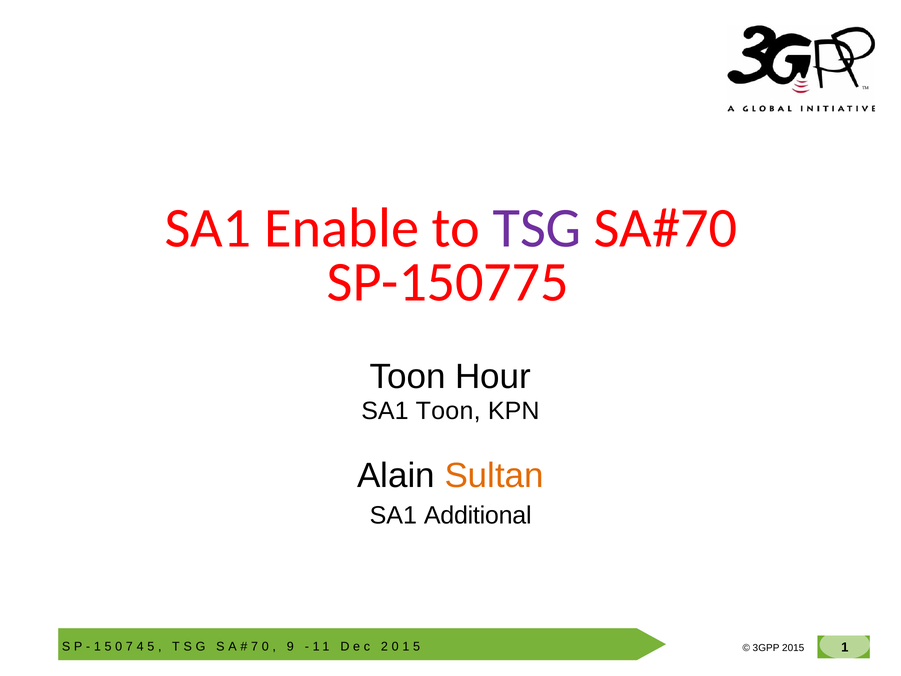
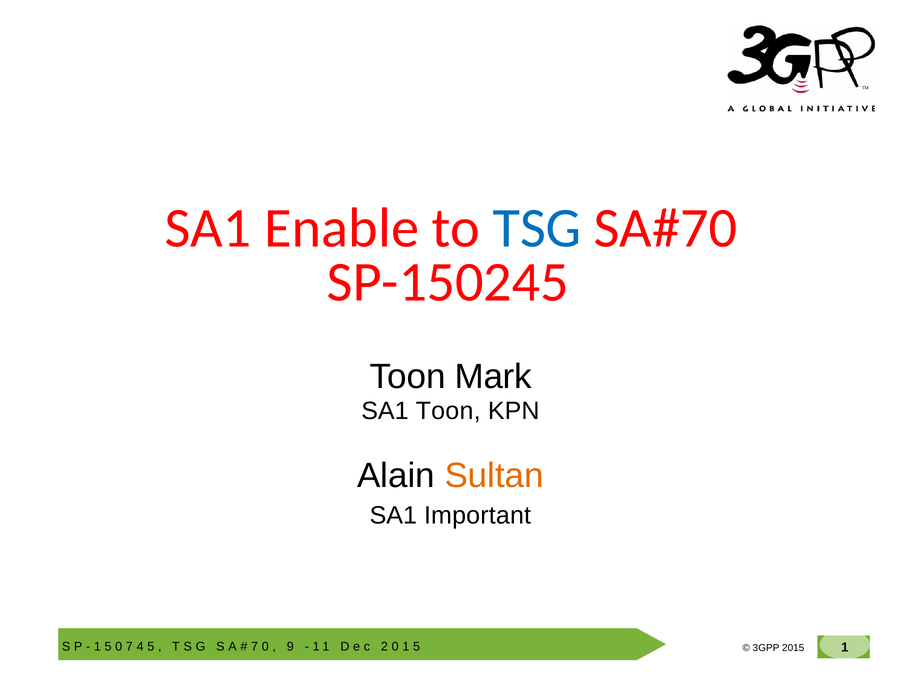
TSG colour: purple -> blue (537, 228)
SP-150775: SP-150775 -> SP-150245 (448, 282)
Hour: Hour -> Mark (493, 377)
Additional: Additional -> Important (478, 515)
